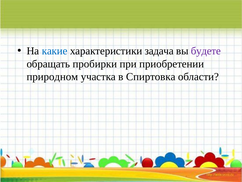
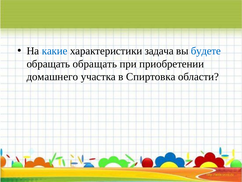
будете colour: purple -> blue (206, 51)
обращать пробирки: пробирки -> обращать (95, 64)
природном: природном -> домашнего (52, 77)
